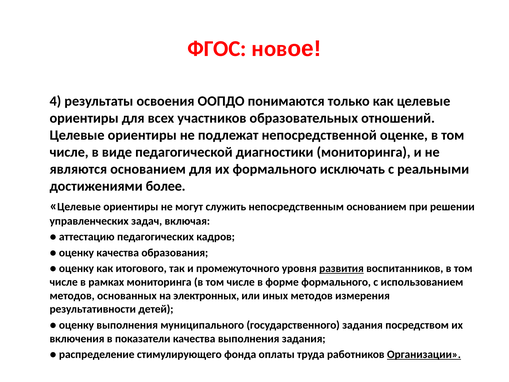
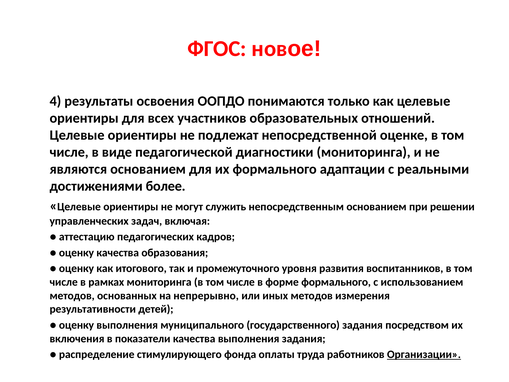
исключать: исключать -> адаптации (352, 169)
развития underline: present -> none (341, 268)
электронных: электронных -> непрерывно (206, 295)
